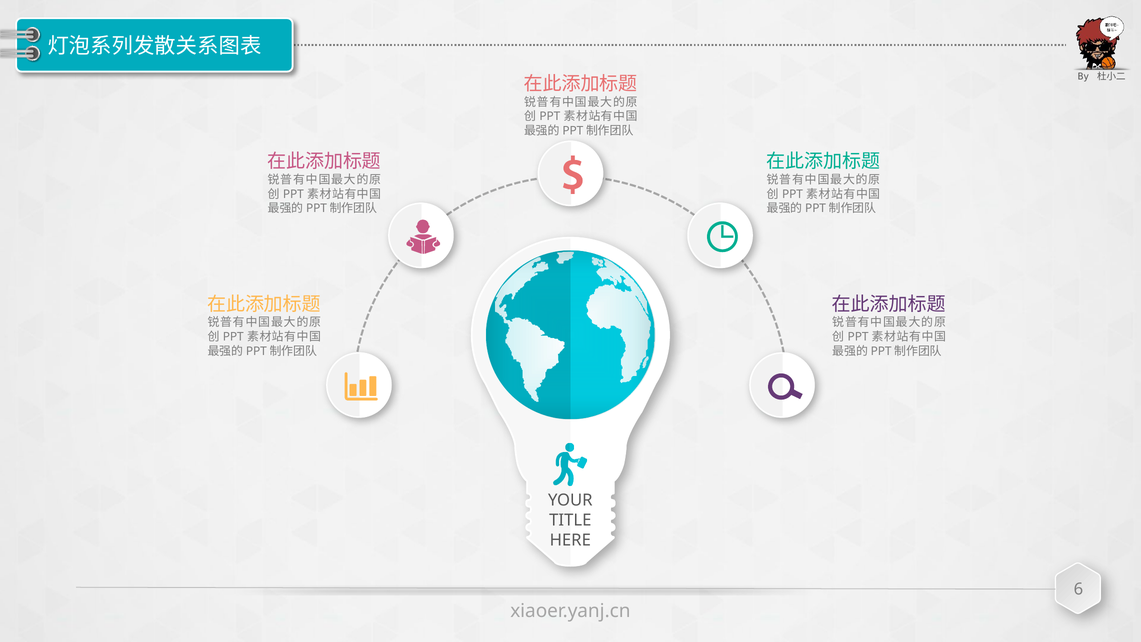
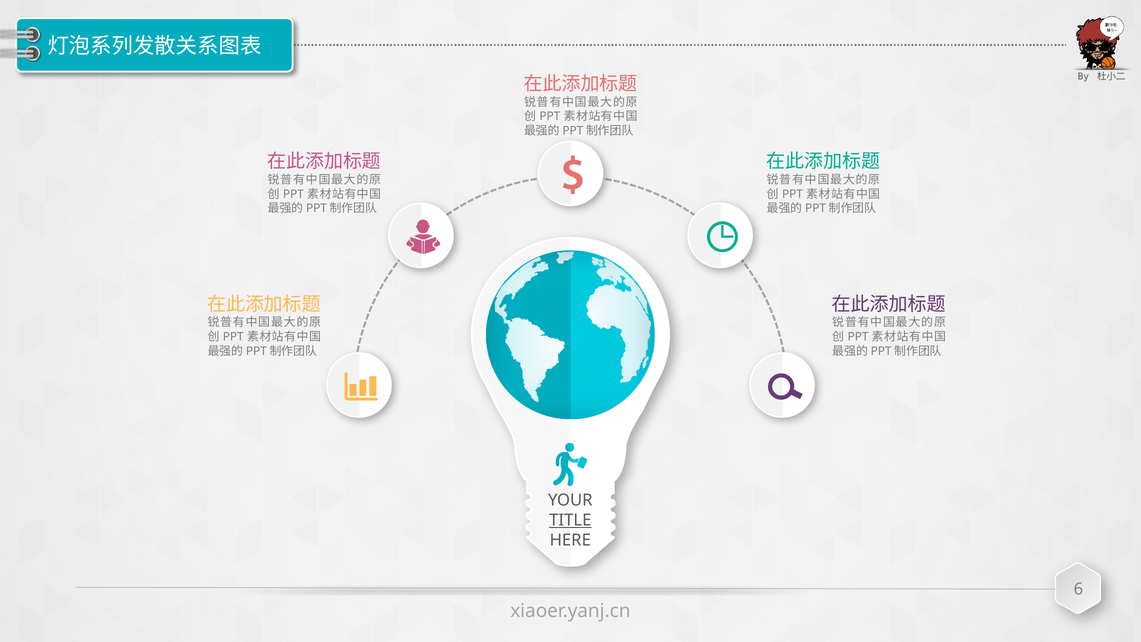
TITLE underline: none -> present (570, 520)
